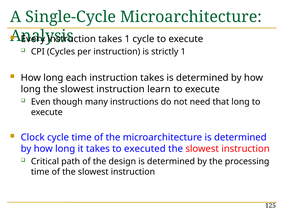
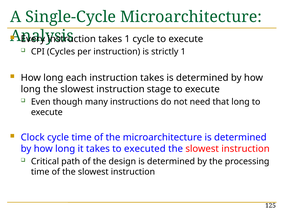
learn: learn -> stage (159, 89)
